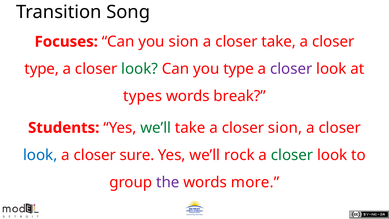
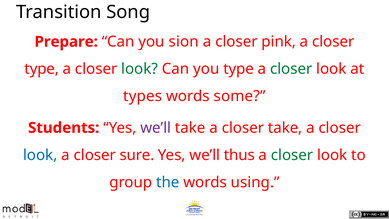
Focuses: Focuses -> Prepare (66, 42)
closer take: take -> pink (279, 42)
closer colour: purple -> green (291, 69)
break: break -> some (240, 96)
we’ll colour: green -> purple (156, 128)
closer sion: sion -> take (285, 128)
rock: rock -> thus (239, 155)
the colour: purple -> blue (168, 182)
more: more -> using (255, 182)
